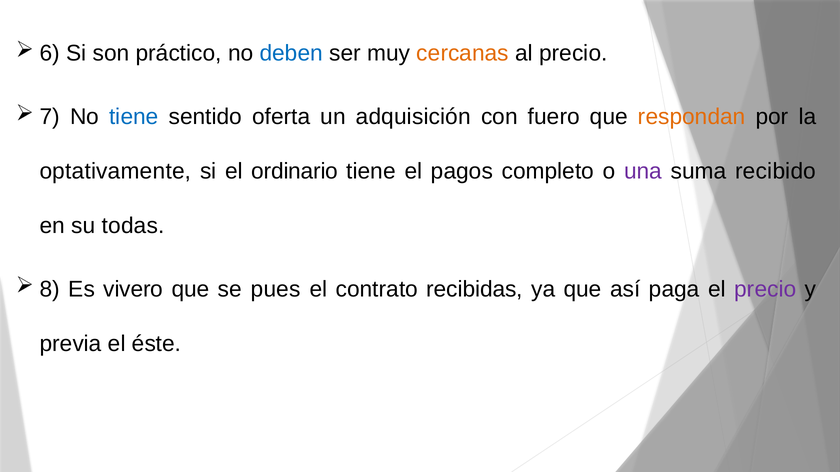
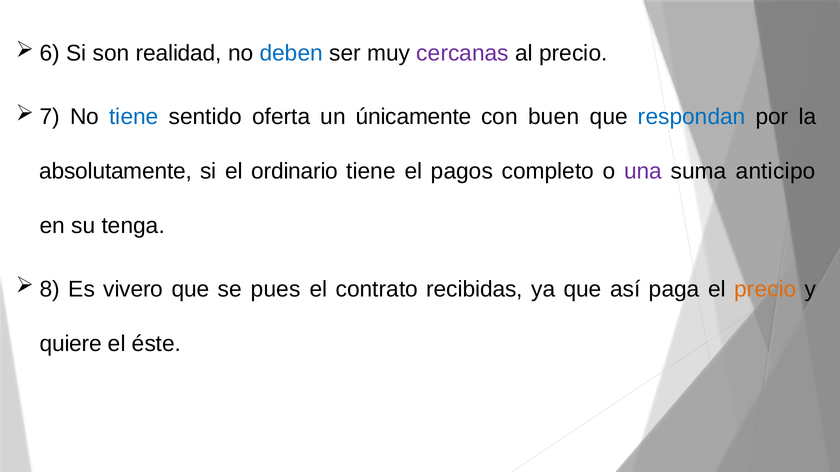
práctico: práctico -> realidad (179, 54)
cercanas colour: orange -> purple (463, 54)
adquisición: adquisición -> únicamente (414, 117)
fuero: fuero -> buen (554, 117)
respondan colour: orange -> blue (692, 117)
optativamente: optativamente -> absolutamente (116, 171)
recibido: recibido -> anticipo (776, 171)
todas: todas -> tenga (133, 226)
precio colour: purple -> orange (765, 289)
previa: previa -> quiere (71, 344)
